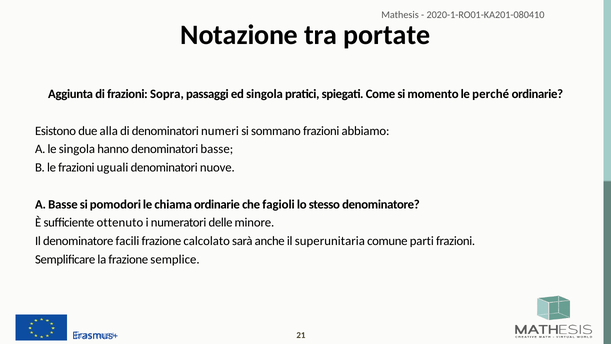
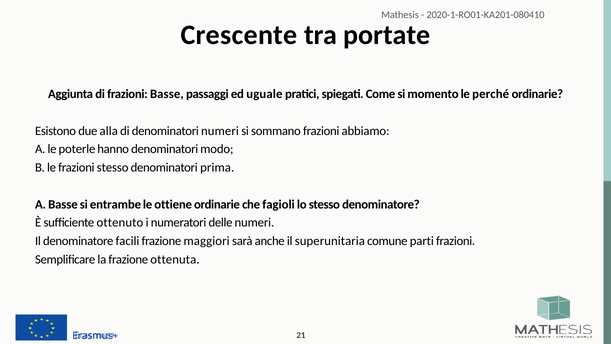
Notazione: Notazione -> Crescente (239, 35)
frazioni Sopra: Sopra -> Basse (167, 94)
ed singola: singola -> uguale (264, 94)
le singola: singola -> poterle (77, 149)
denominatori basse: basse -> modo (217, 149)
frazioni uguali: uguali -> stesso (113, 167)
nuove: nuove -> prima (217, 167)
pomodori: pomodori -> entrambe (115, 204)
chiama: chiama -> ottiene (173, 204)
delle minore: minore -> numeri (254, 222)
calcolato: calcolato -> maggiori (207, 241)
semplice: semplice -> ottenuta (175, 259)
